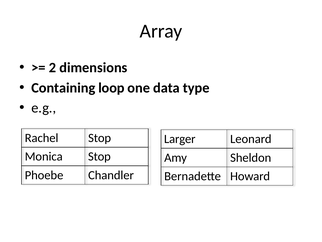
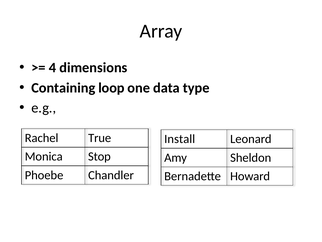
2: 2 -> 4 (52, 68)
Rachel Stop: Stop -> True (100, 138)
Larger: Larger -> Install (180, 139)
